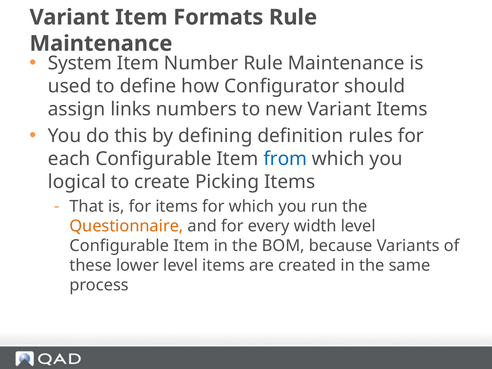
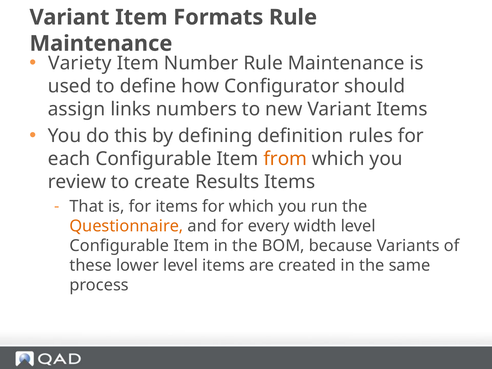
System: System -> Variety (80, 63)
from colour: blue -> orange (285, 159)
logical: logical -> review (77, 182)
Picking: Picking -> Results (227, 182)
